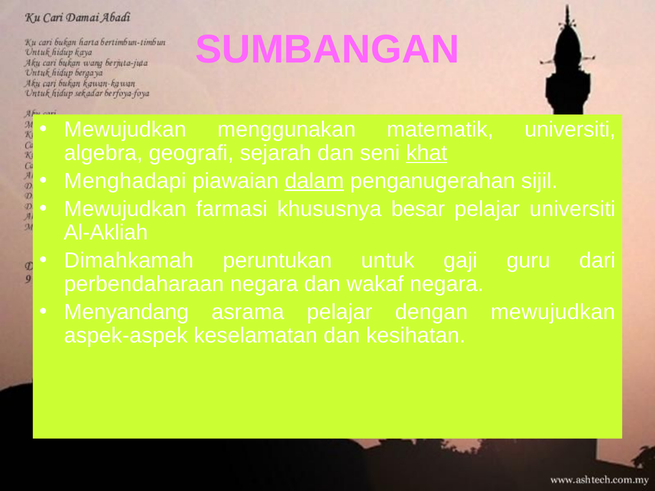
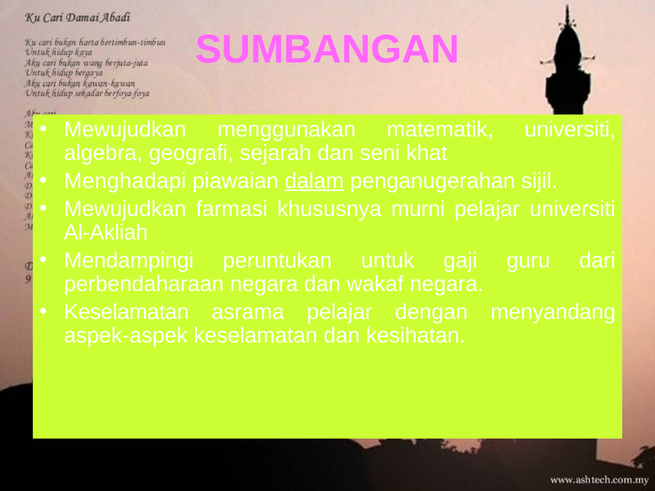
khat underline: present -> none (427, 153)
besar: besar -> murni (418, 209)
Dimahkamah: Dimahkamah -> Mendampingi (129, 260)
Menyandang: Menyandang -> Keselamatan (126, 312)
dengan mewujudkan: mewujudkan -> menyandang (553, 312)
